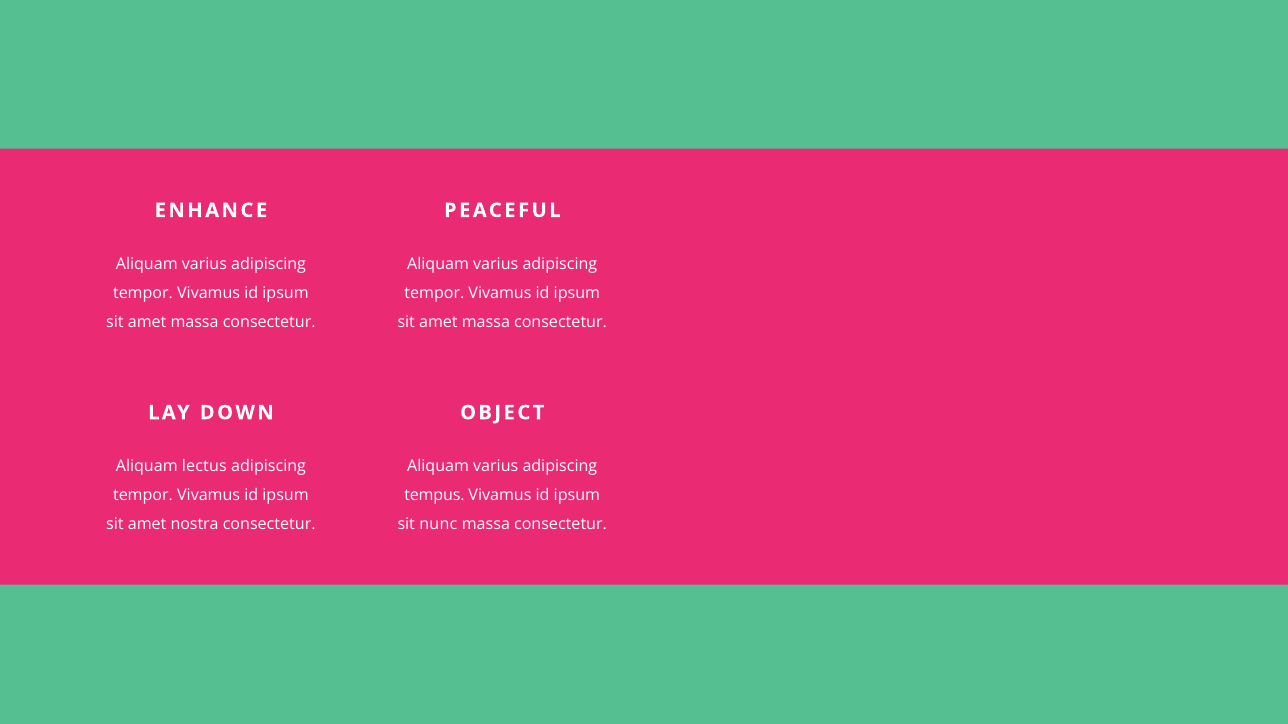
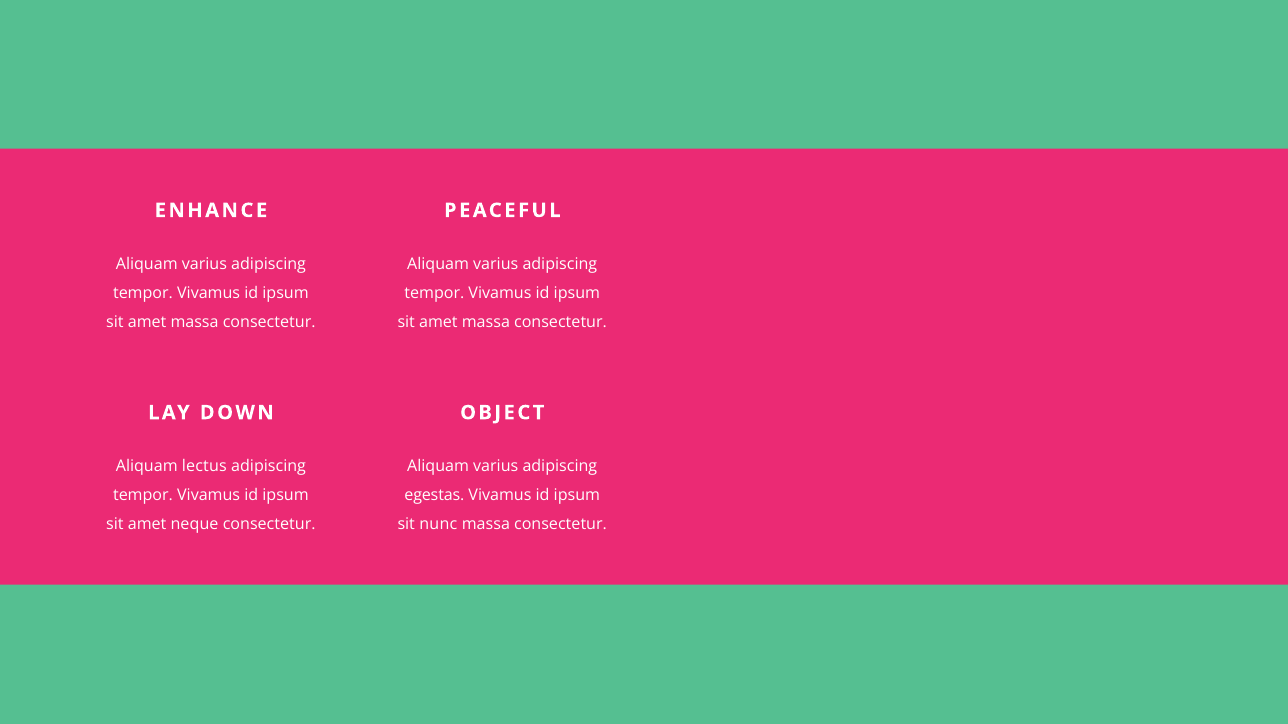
tempus: tempus -> egestas (434, 495)
nostra: nostra -> neque (195, 524)
